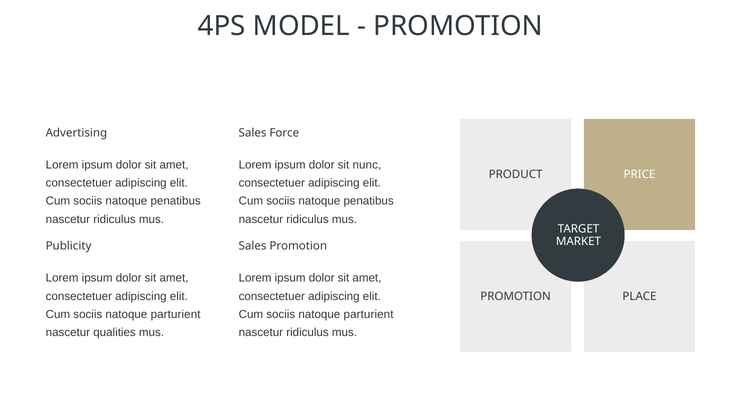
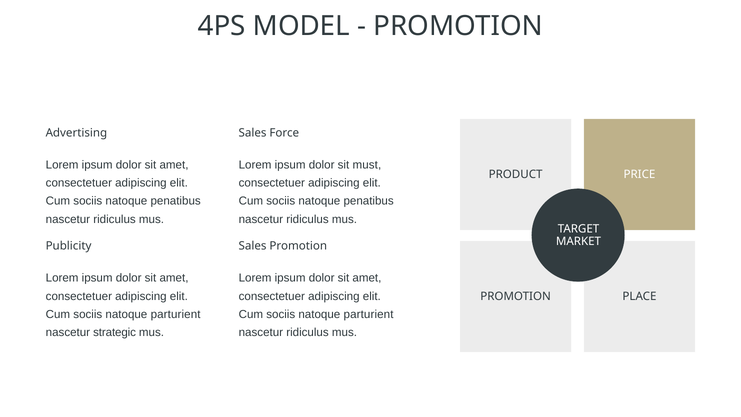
nunc: nunc -> must (367, 165)
qualities: qualities -> strategic (115, 332)
